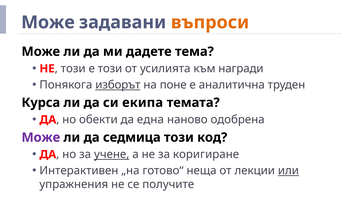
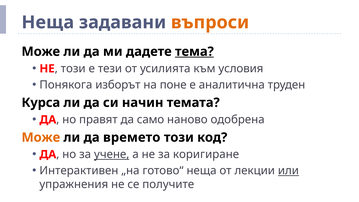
Може: Може -> Неща (48, 22)
тема underline: none -> present (194, 52)
е този: този -> тези (110, 69)
награди: награди -> условия (241, 69)
изборът underline: present -> none (118, 85)
екипа: екипа -> начин (143, 103)
обекти: обекти -> правят (98, 120)
една: една -> само (151, 120)
Може colour: purple -> orange (41, 137)
седмица: седмица -> времето (132, 137)
